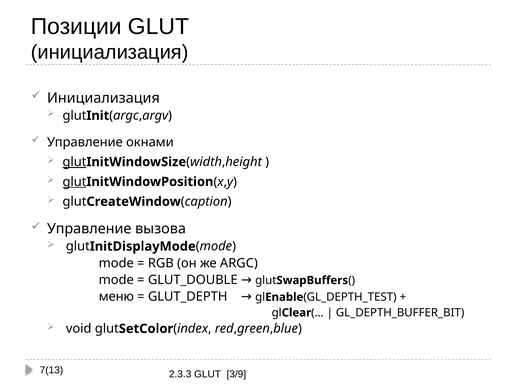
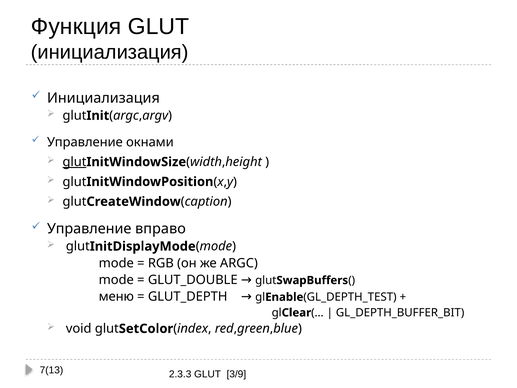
Позиции: Позиции -> Функция (76, 27)
glut underline: present -> none (74, 182)
вызова: вызова -> вправо (160, 229)
